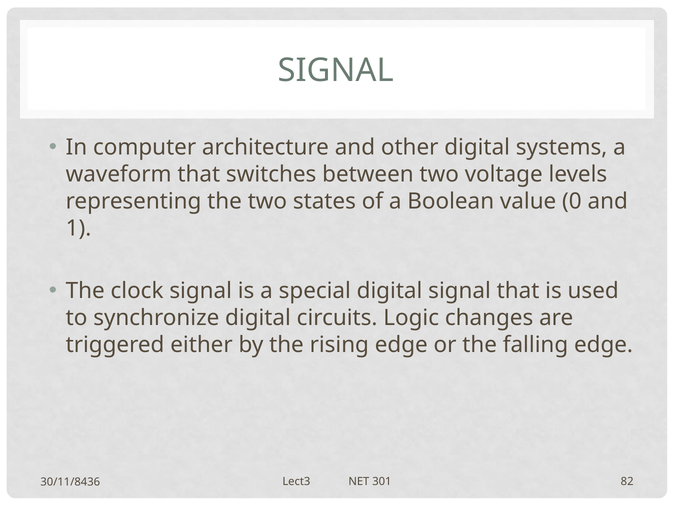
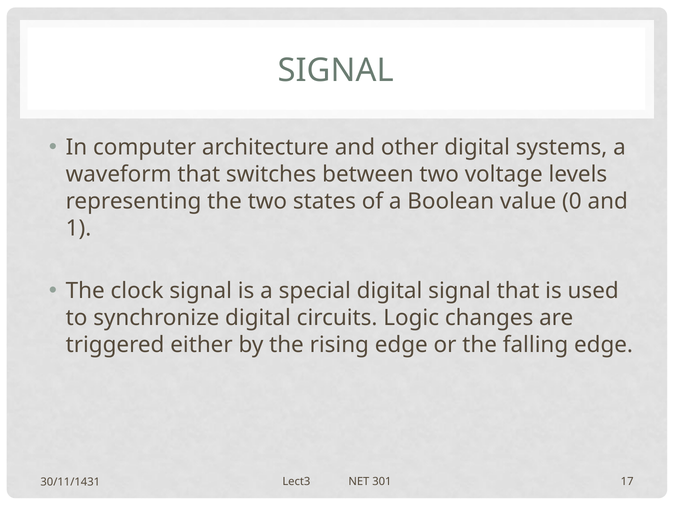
82: 82 -> 17 (627, 482)
30/11/8436: 30/11/8436 -> 30/11/1431 (70, 483)
